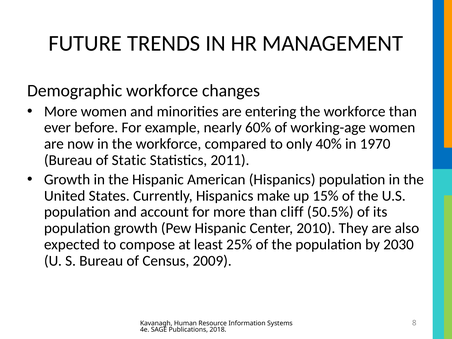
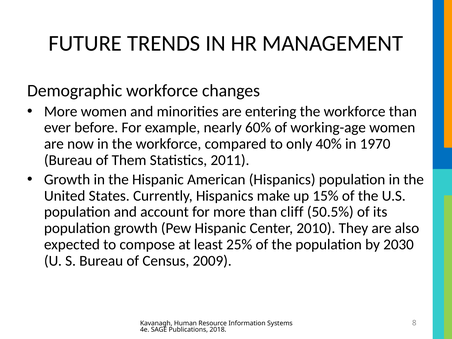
Static: Static -> Them (129, 160)
